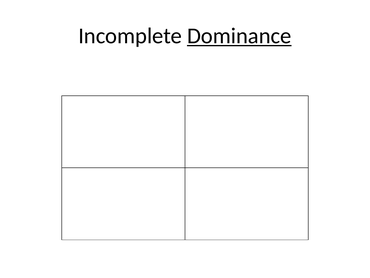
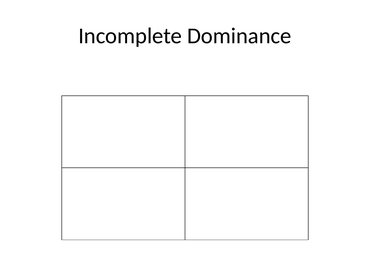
Dominance underline: present -> none (239, 36)
